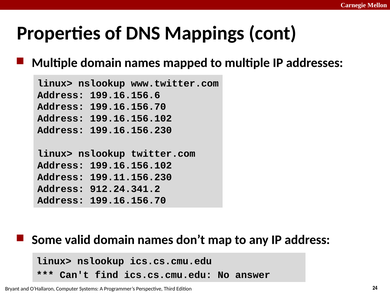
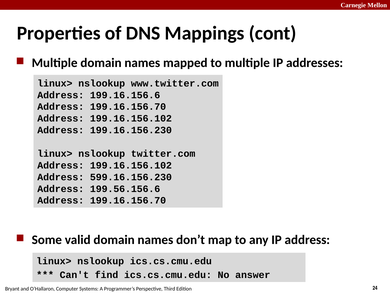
199.11.156.230: 199.11.156.230 -> 599.16.156.230 (131, 177)
912.24.341.2: 912.24.341.2 -> 199.56.156.6 (125, 188)
